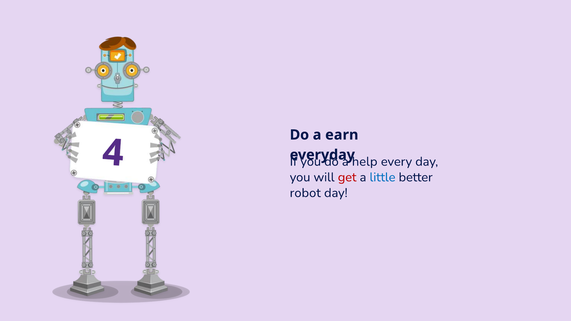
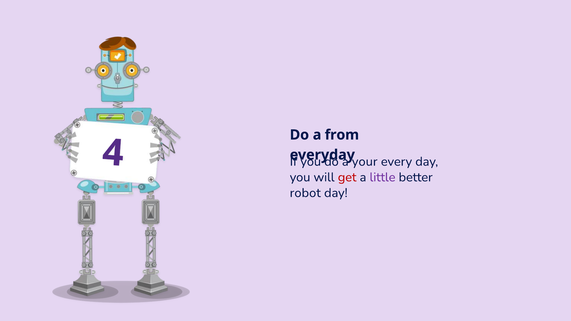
earn: earn -> from (342, 135)
help: help -> your (365, 162)
little colour: blue -> purple (383, 177)
